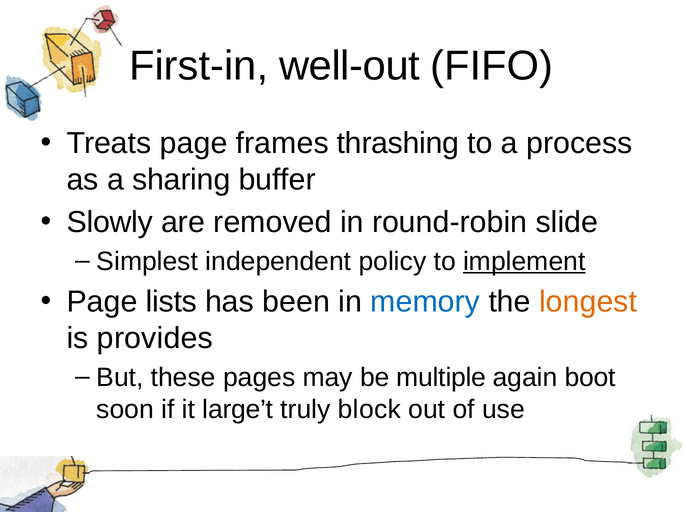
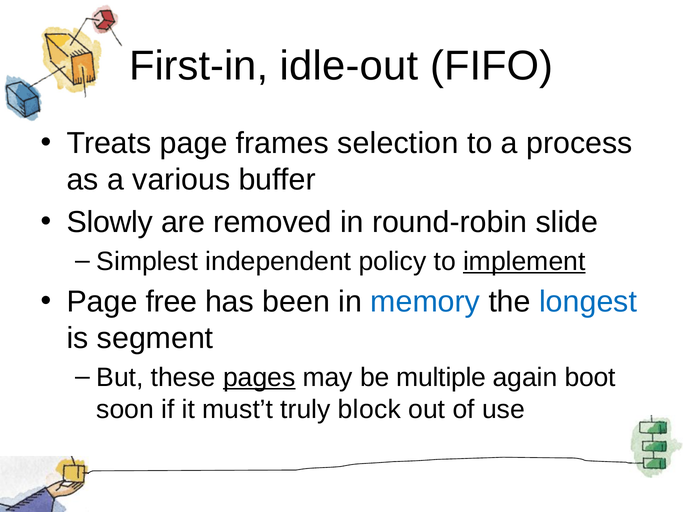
well-out: well-out -> idle-out (349, 66)
thrashing: thrashing -> selection (398, 143)
sharing: sharing -> various (181, 180)
lists: lists -> free (171, 302)
longest colour: orange -> blue (588, 302)
provides: provides -> segment (155, 338)
pages underline: none -> present (259, 378)
large’t: large’t -> must’t (238, 410)
